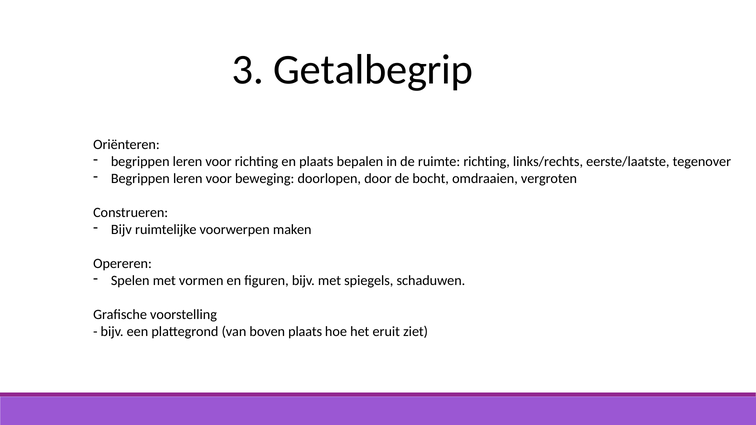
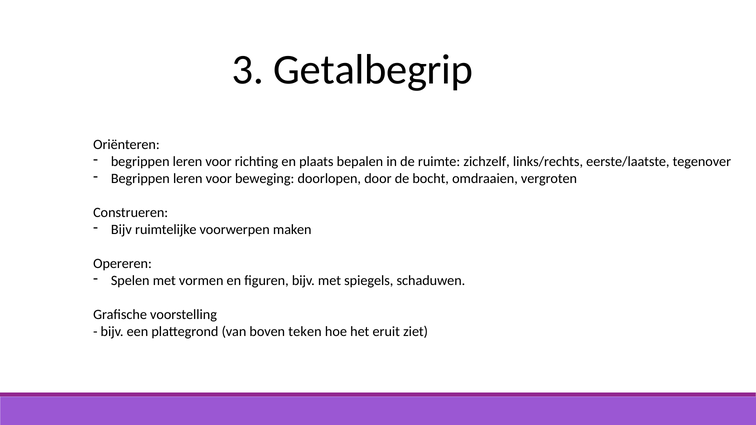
ruimte richting: richting -> zichzelf (487, 162)
boven plaats: plaats -> teken (305, 332)
